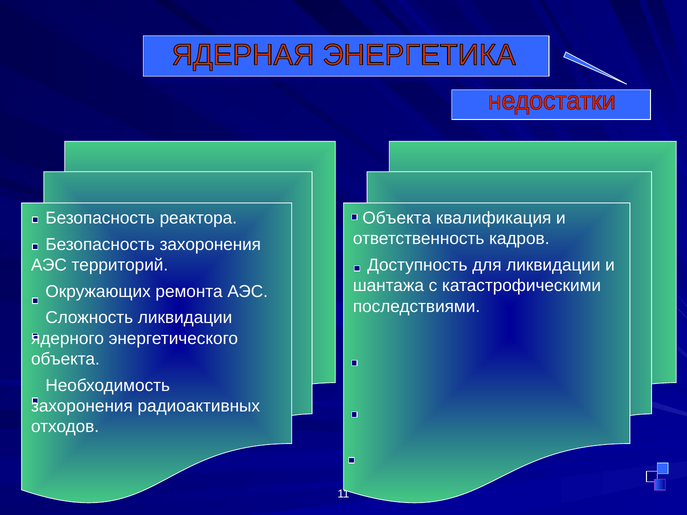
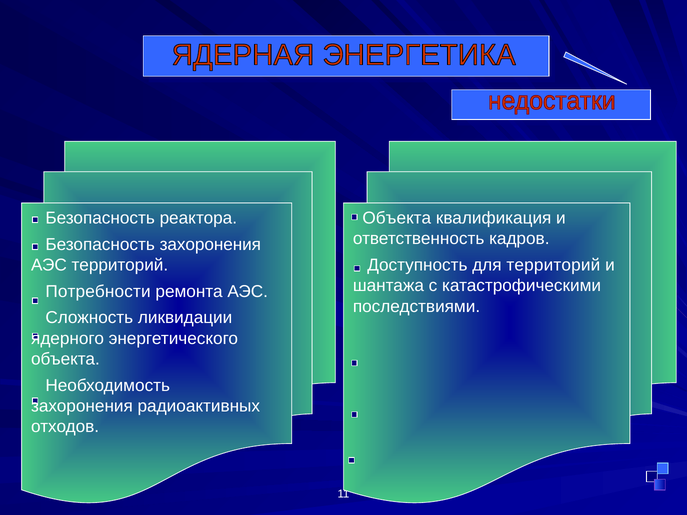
для ликвидации: ликвидации -> территорий (553, 265)
Окружающих: Окружающих -> Потребности (98, 292)
